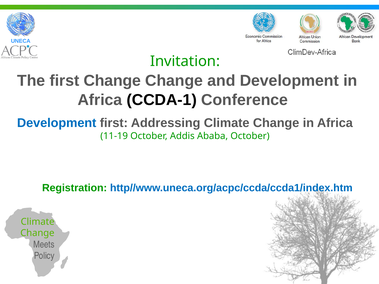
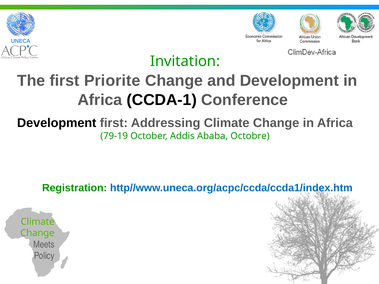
first Change: Change -> Priorite (112, 81)
Development colour: blue -> black (57, 123)
11-19: 11-19 -> 79-19 (114, 136)
Ababa October: October -> Octobre (250, 136)
